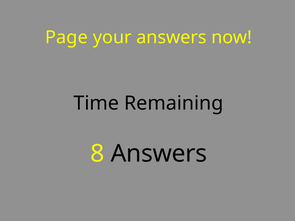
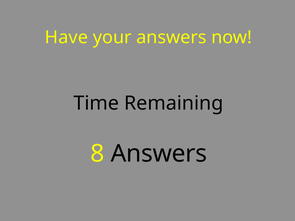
Page: Page -> Have (66, 37)
